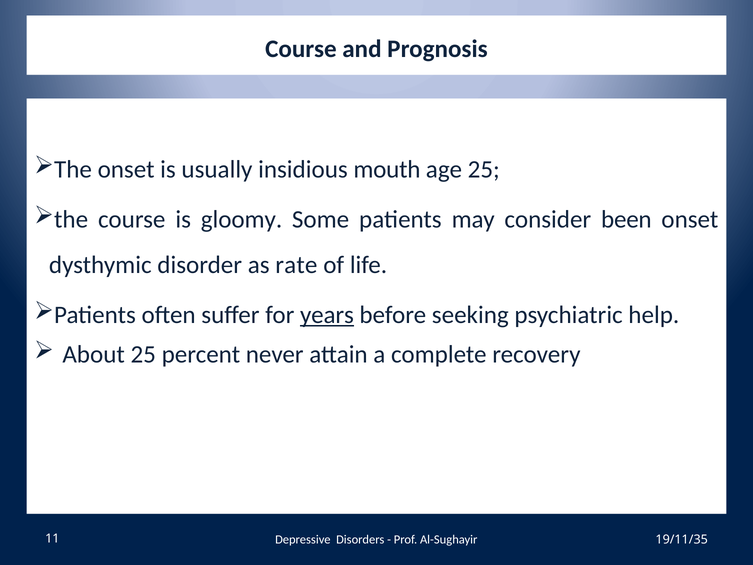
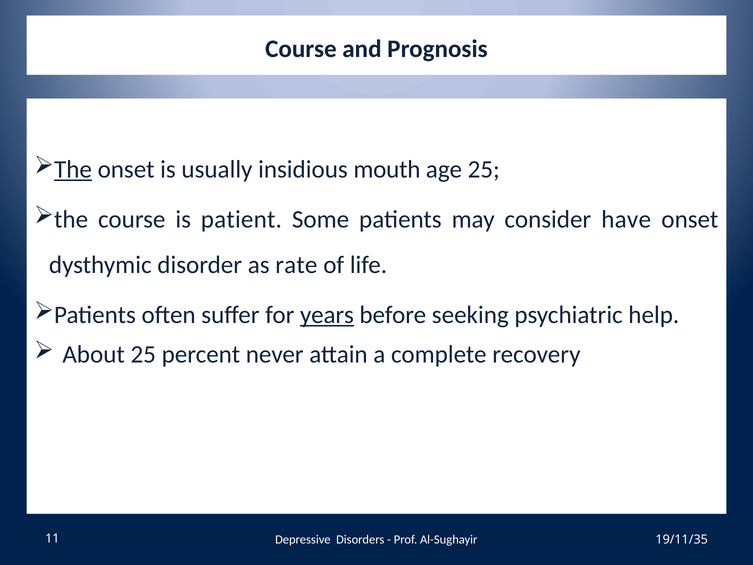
The underline: none -> present (73, 169)
gloomy: gloomy -> patient (241, 220)
been: been -> have (626, 220)
